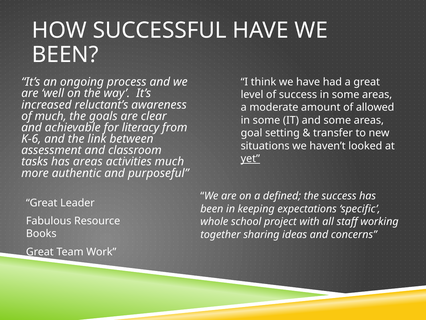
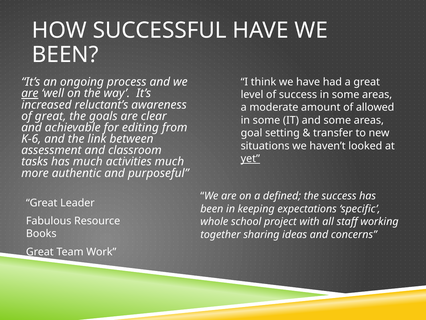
are underline: none -> present (30, 93)
of much: much -> great (50, 116)
literacy: literacy -> editing (140, 127)
has areas: areas -> much (88, 161)
